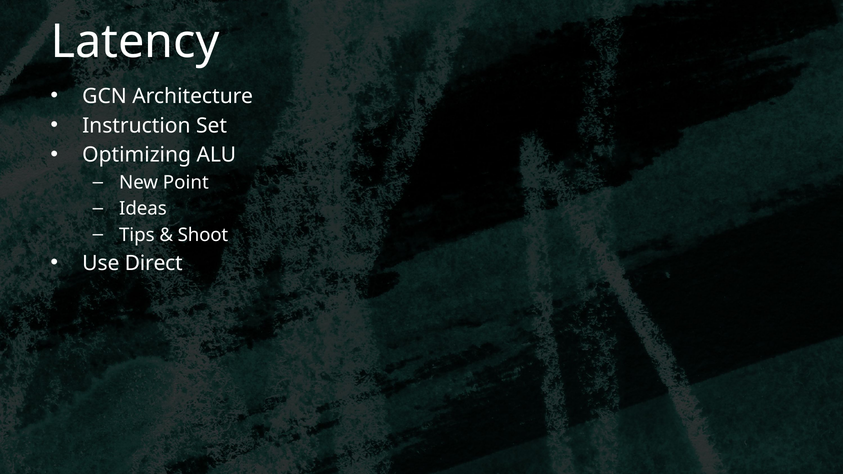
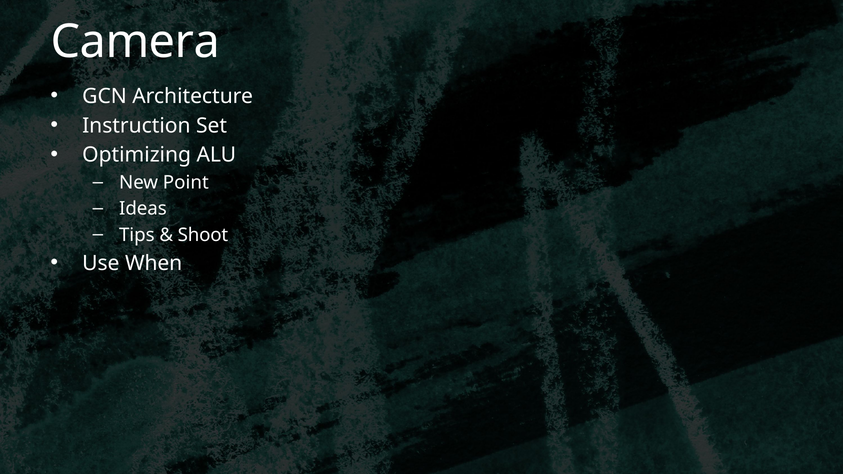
Latency: Latency -> Camera (135, 42)
Direct: Direct -> When (154, 263)
